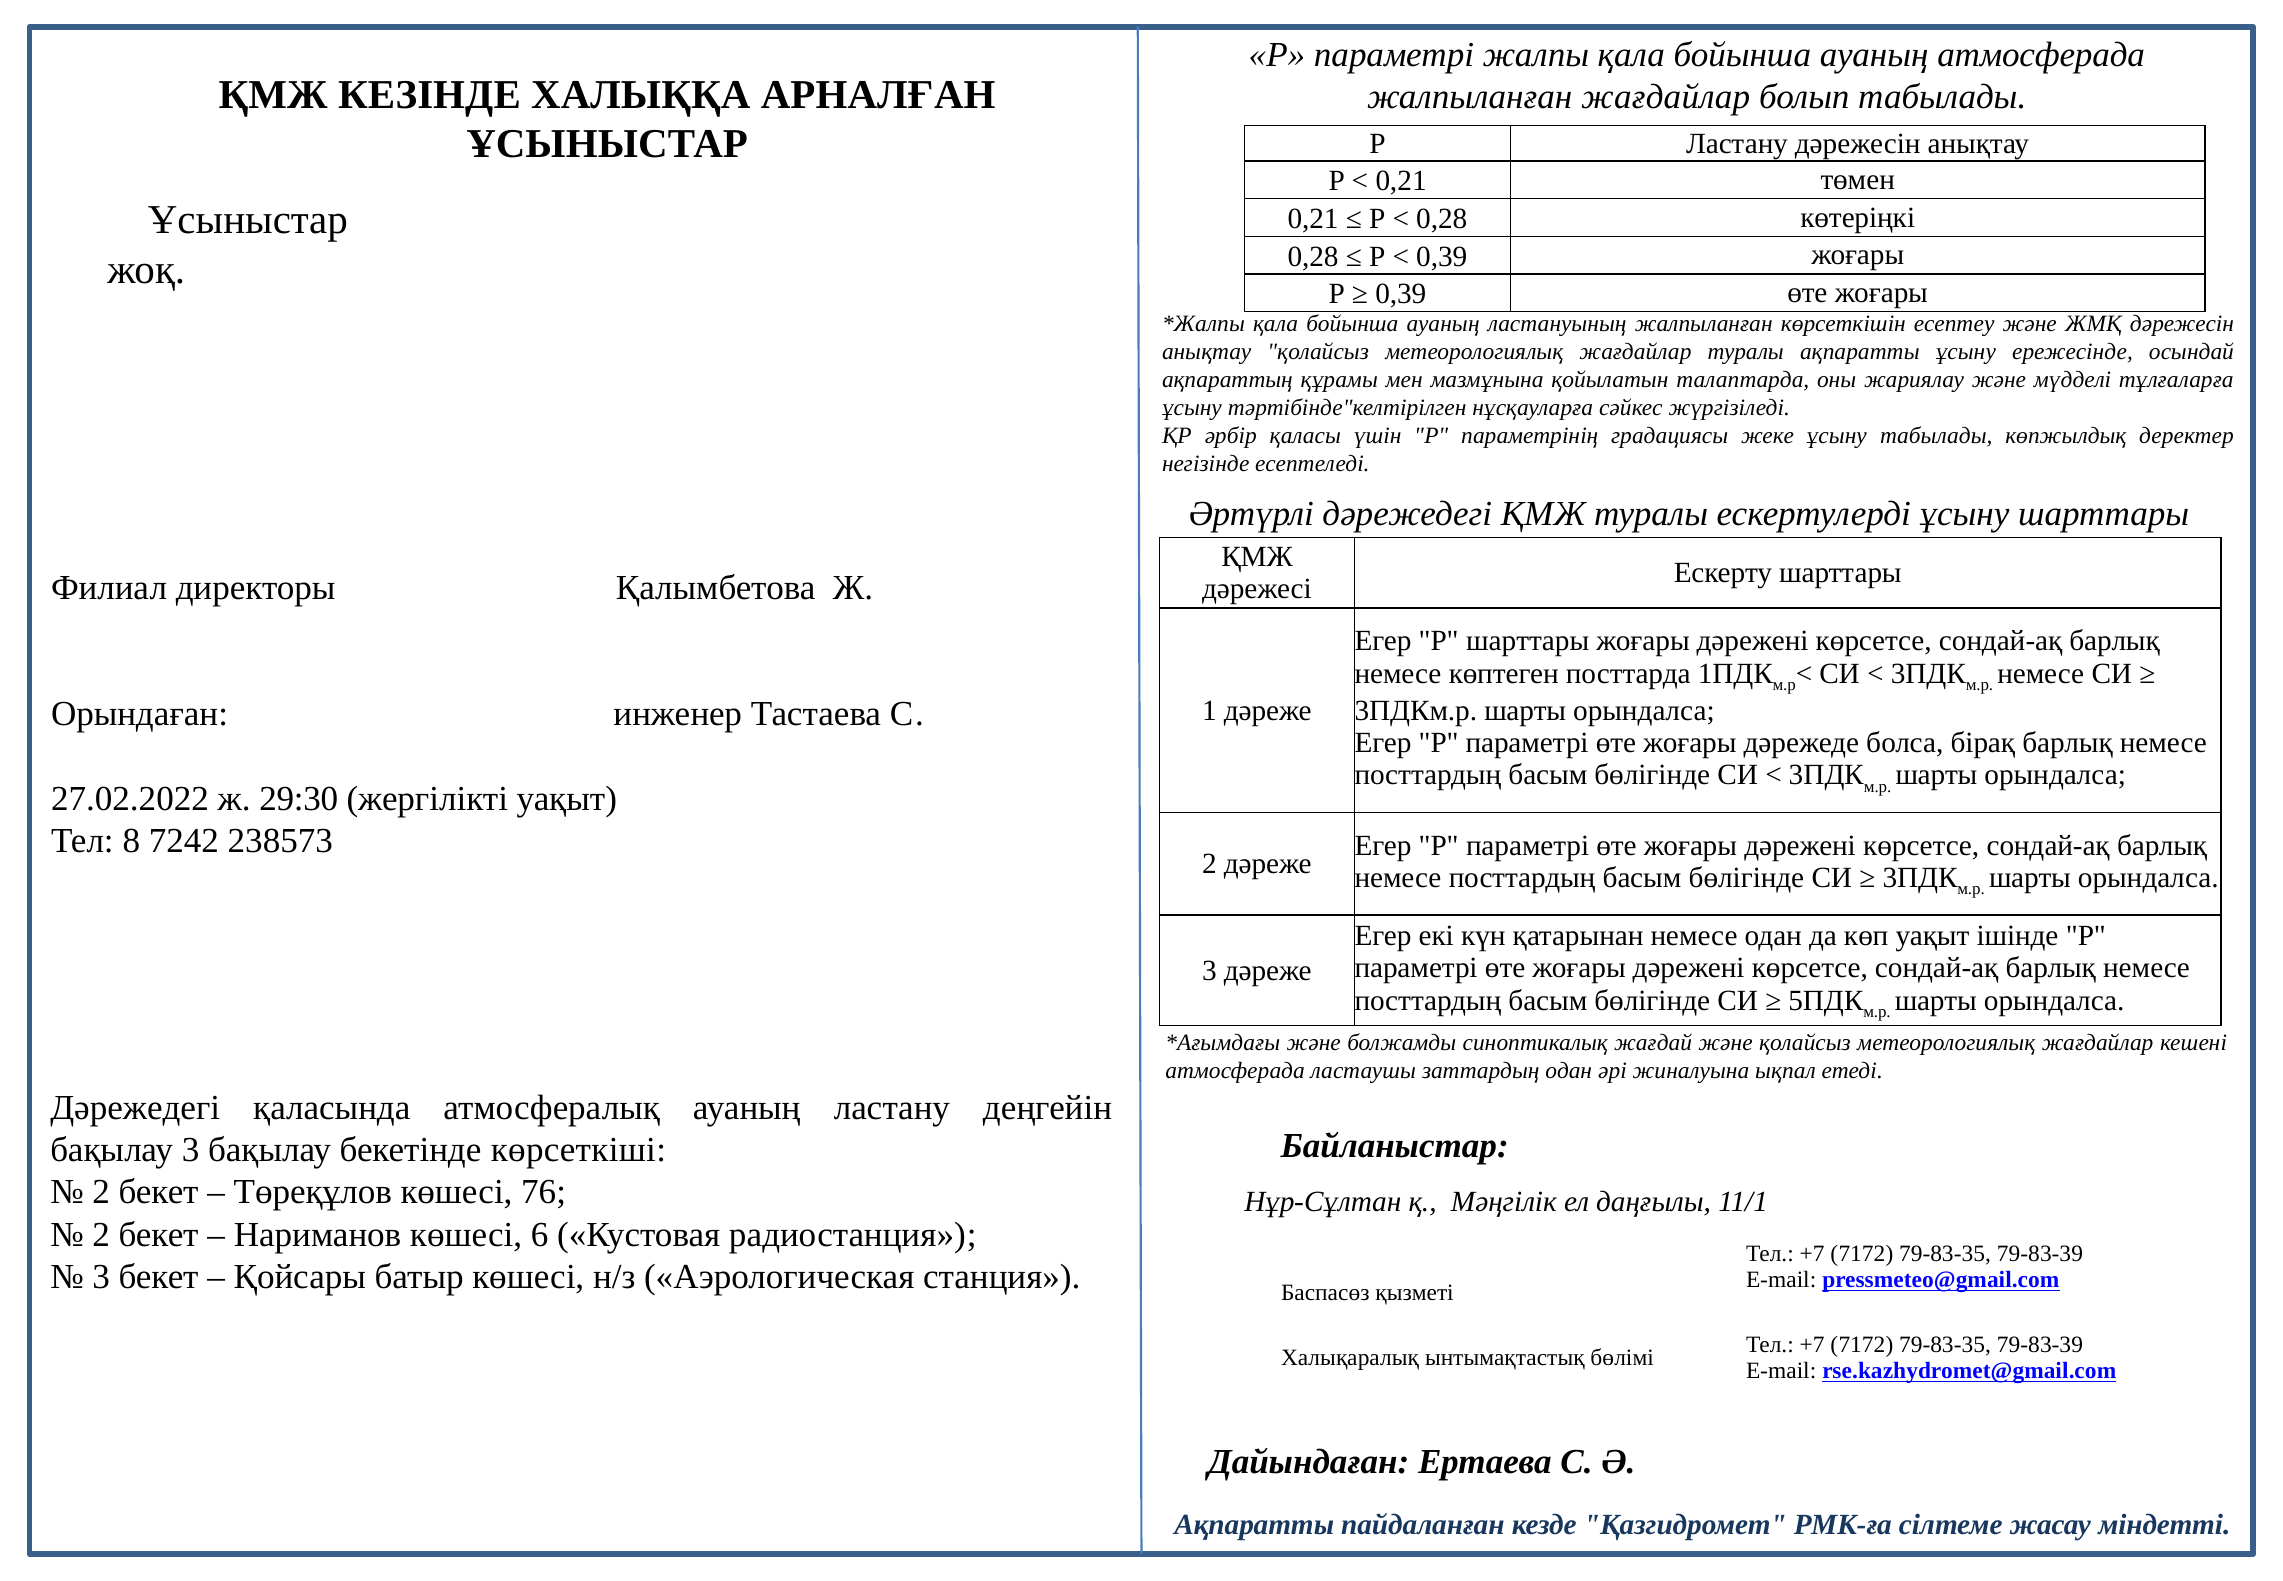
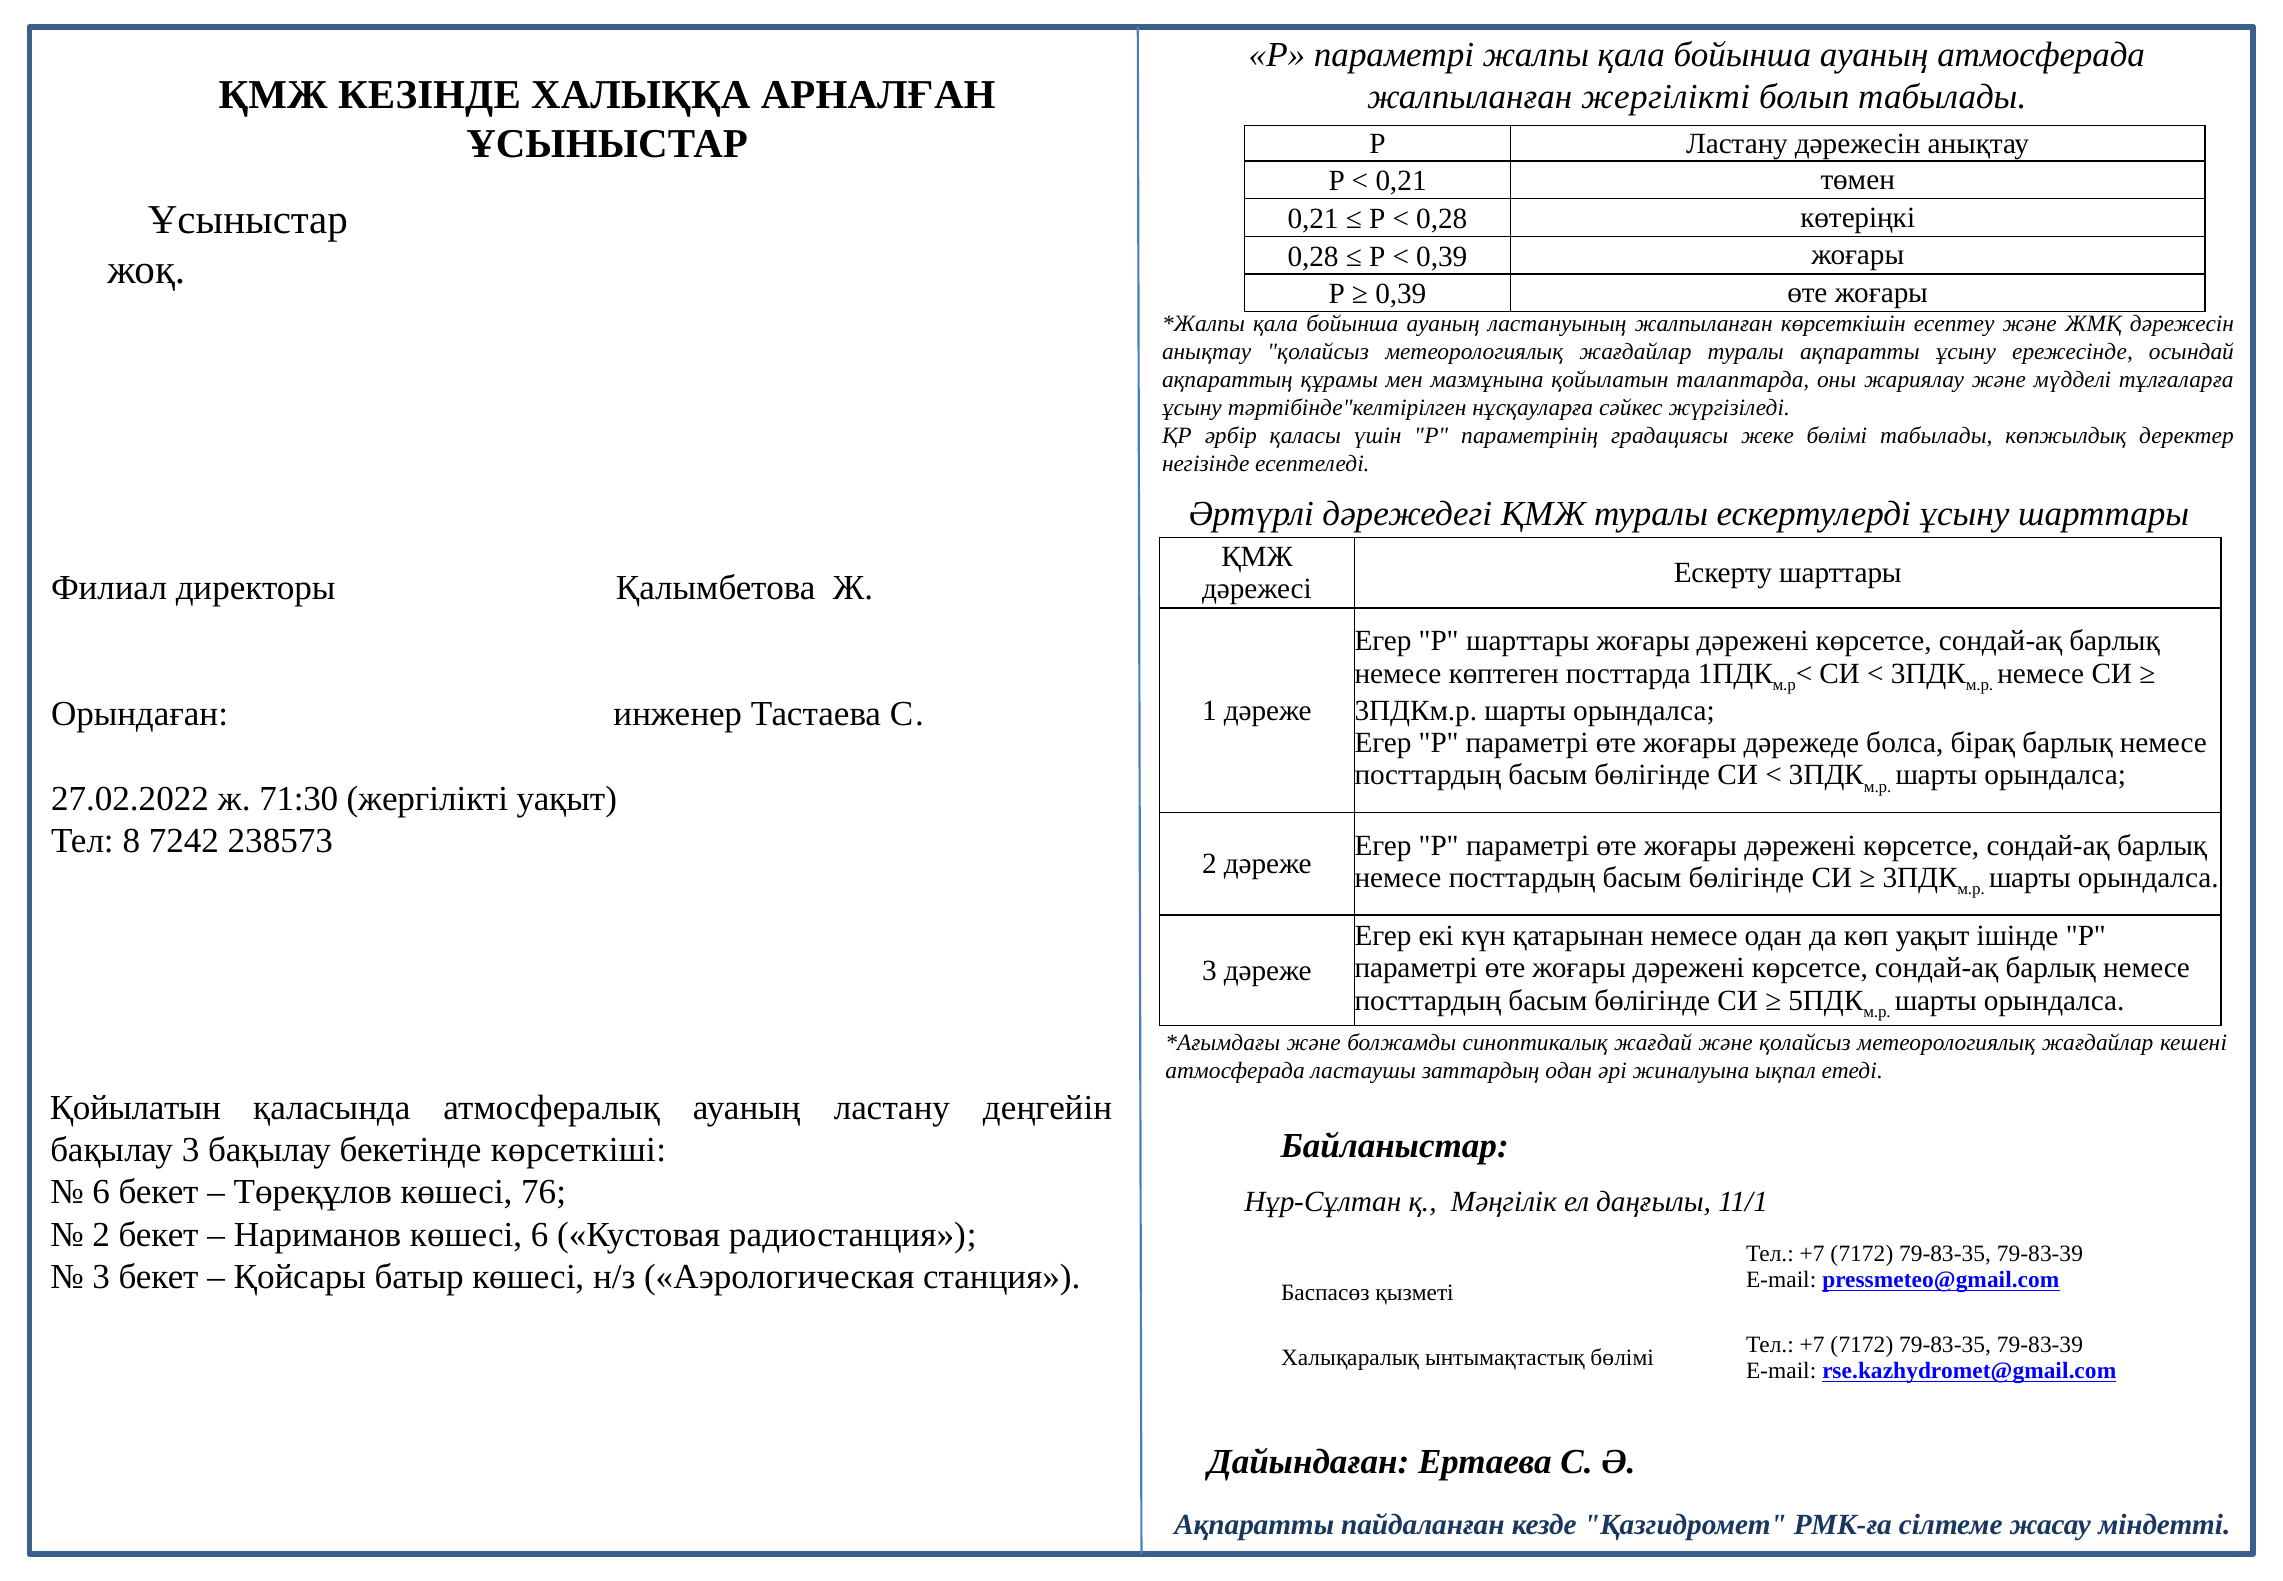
жалпыланған жағдайлар: жағдайлар -> жергілікті (1666, 97)
жеке ұсыну: ұсыну -> бөлімі (1837, 436)
29:30: 29:30 -> 71:30 (299, 798)
Дәрежедегі: Дәрежедегі -> Қойылатын (135, 1108)
2: 2 -> 6 (101, 1192)
